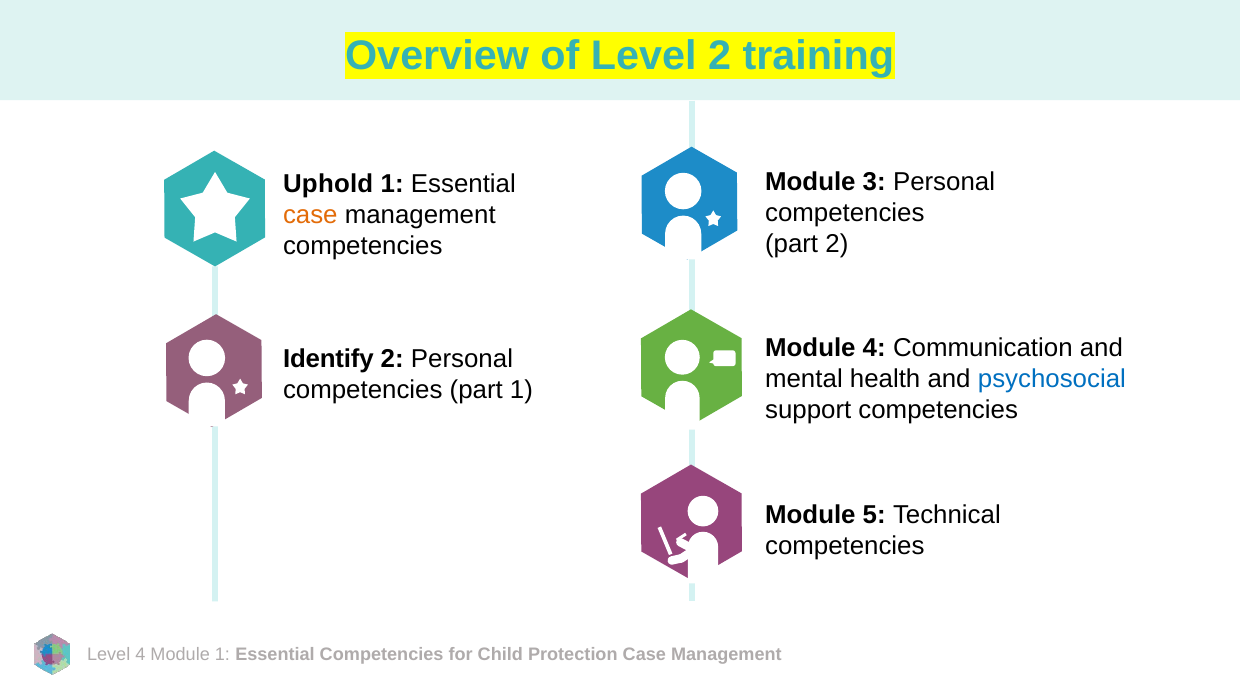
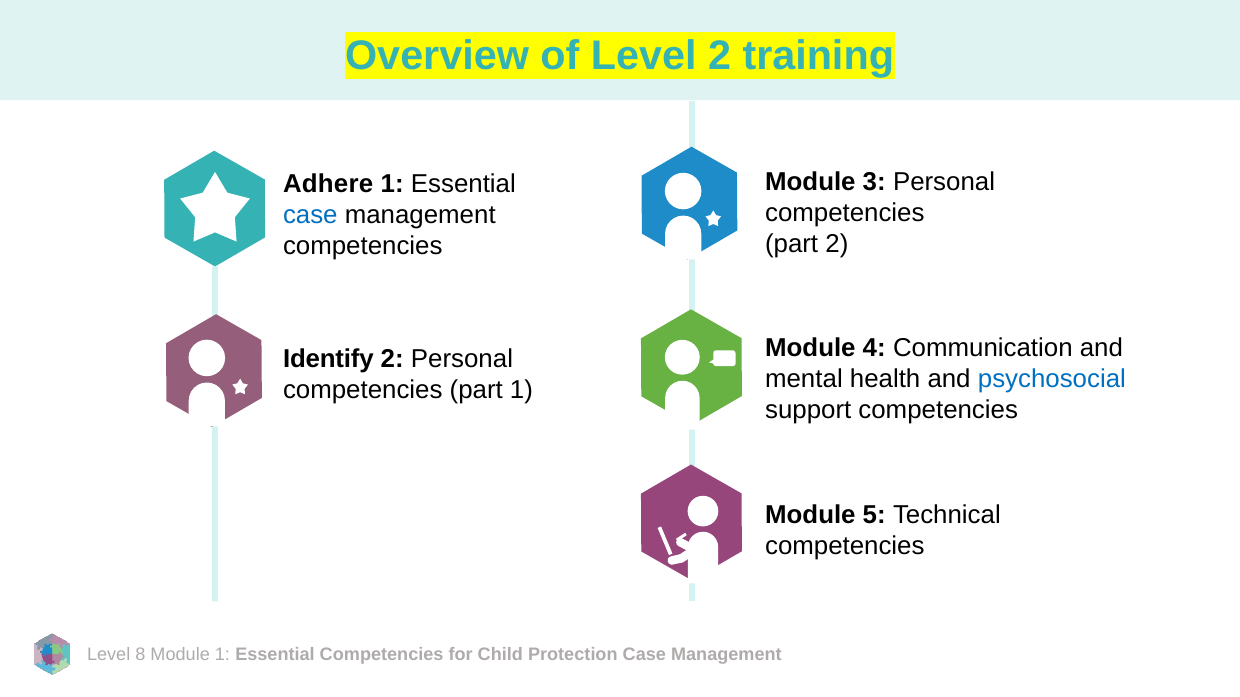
Uphold: Uphold -> Adhere (328, 184)
case colour: orange -> blue (310, 215)
Level 4: 4 -> 8 (140, 655)
